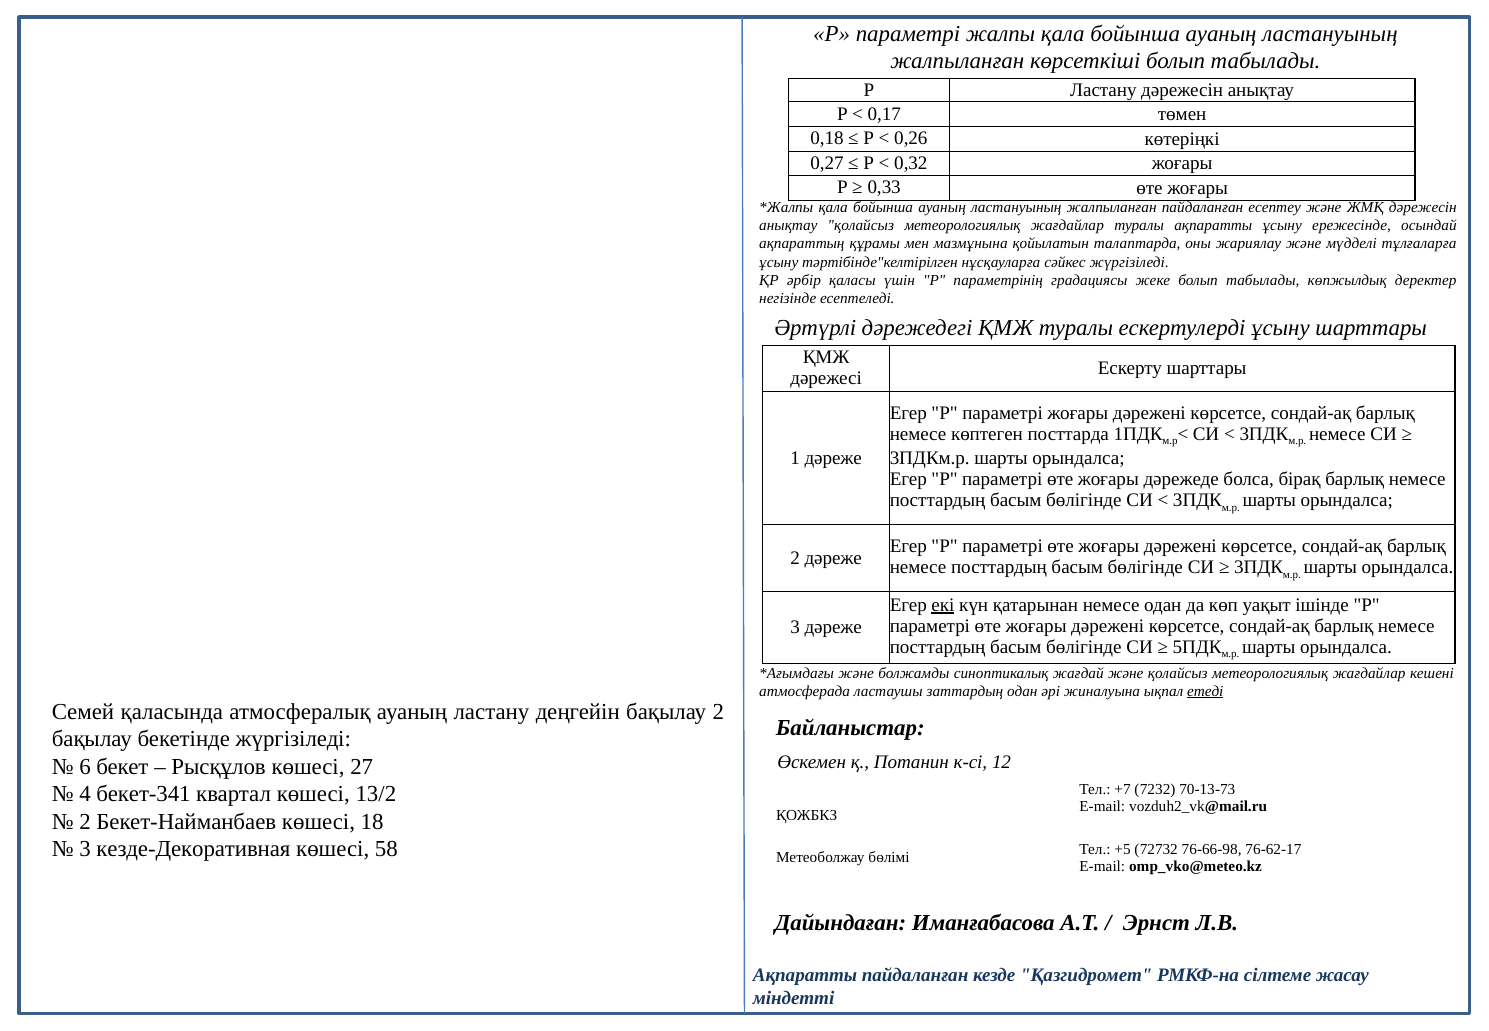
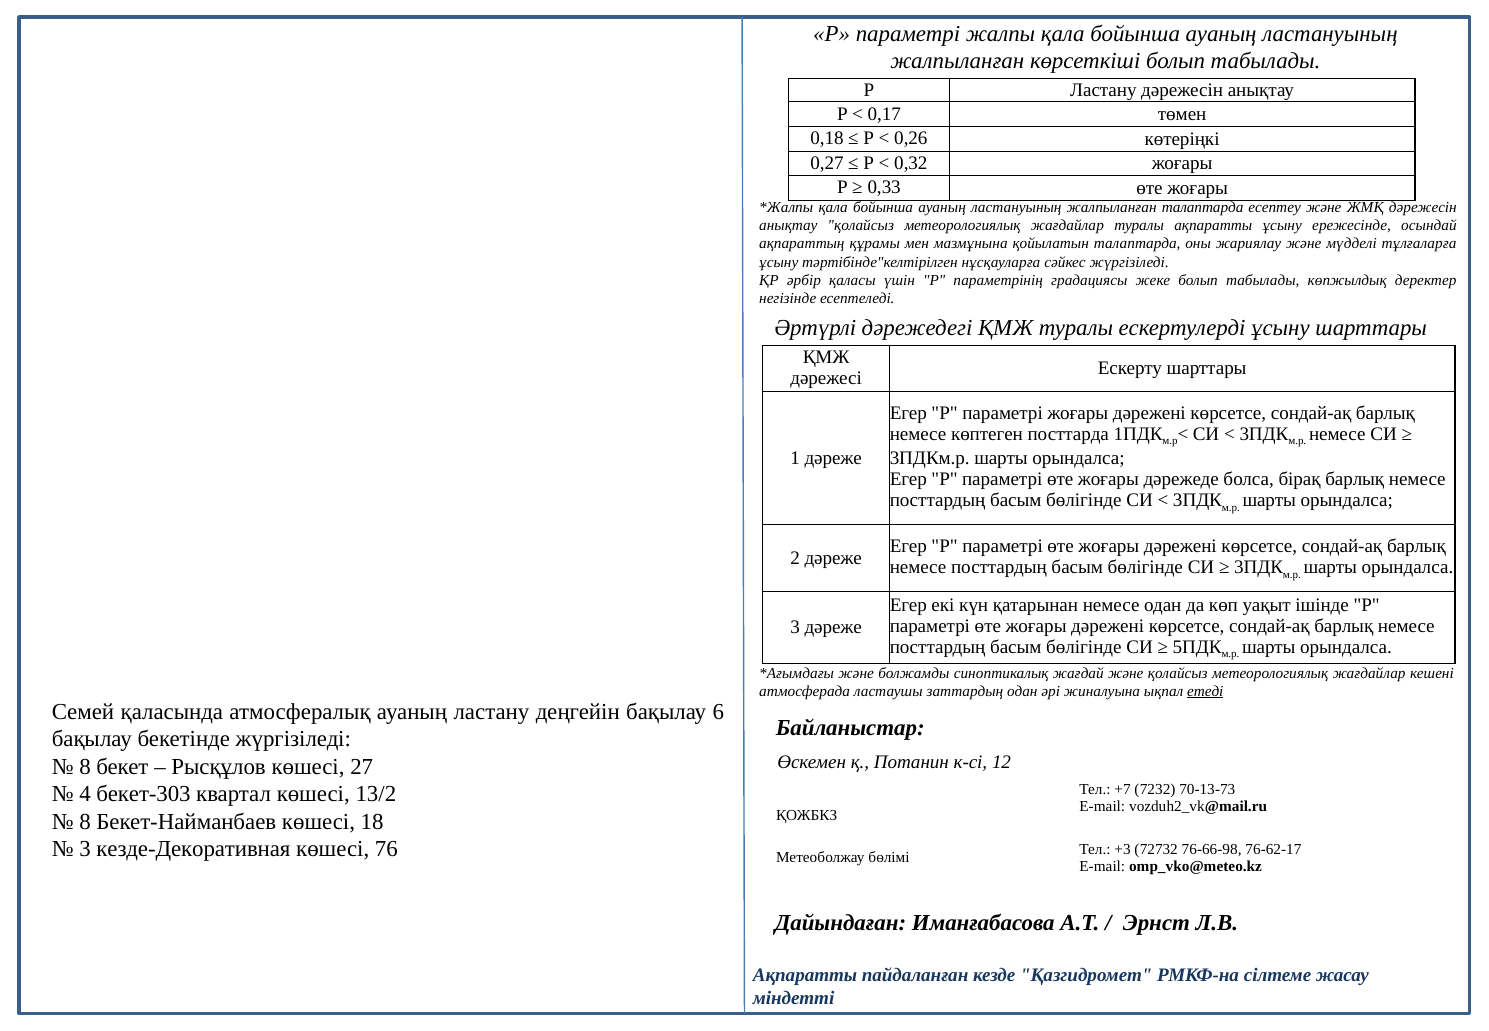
жалпыланған пайдаланған: пайдаланған -> талаптарда (1203, 207)
екі underline: present -> none (943, 605)
бақылау 2: 2 -> 6 (718, 712)
6: 6 -> 8 (85, 767)
бекет-341: бекет-341 -> бекет-303 (143, 794)
2: 2 -> 8 (85, 822)
58: 58 -> 76 (386, 849)
+5: +5 -> +3 (1123, 849)
